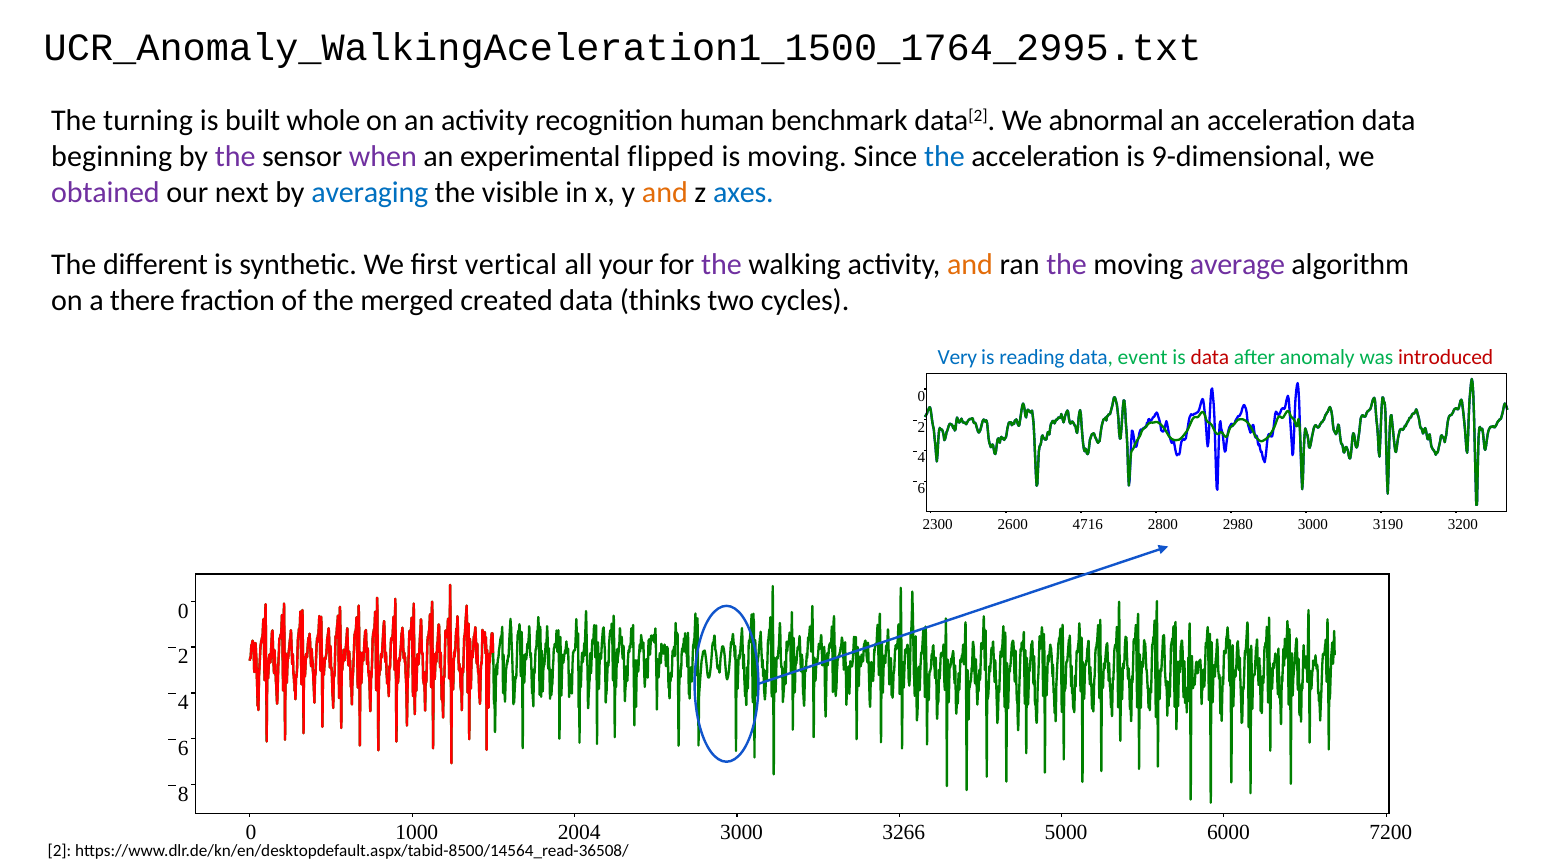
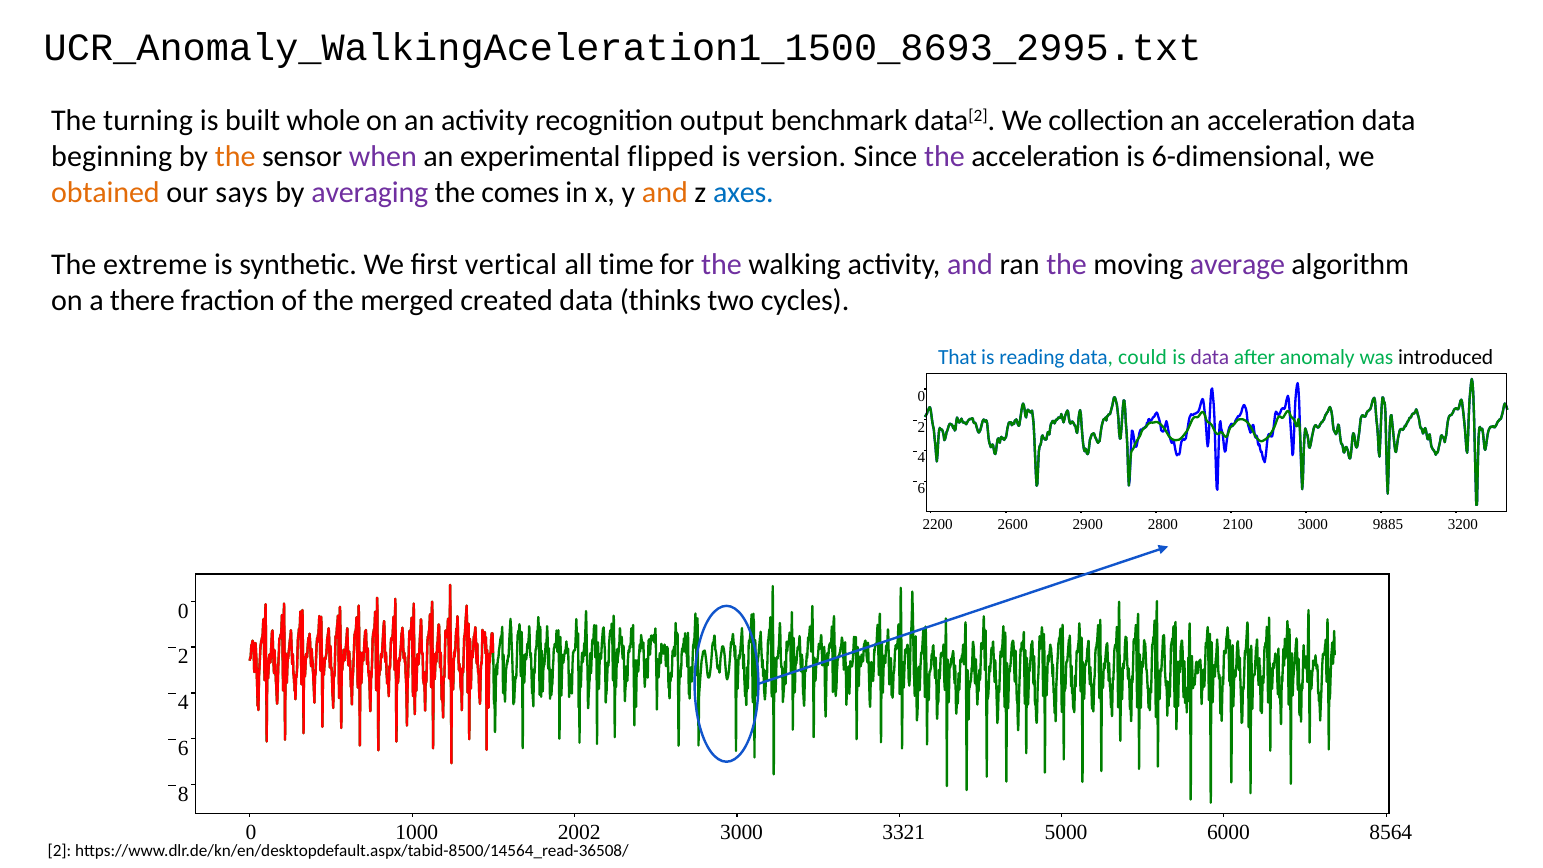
UCR_Anomaly_WalkingAceleration1_1500_1764_2995.txt: UCR_Anomaly_WalkingAceleration1_1500_1764_2995.txt -> UCR_Anomaly_WalkingAceleration1_1500_8693_2995.txt (623, 48)
human: human -> output (722, 121)
abnormal: abnormal -> collection (1106, 121)
the colour: purple -> orange (235, 157)
is moving: moving -> version (797, 157)
the colour: blue -> purple (945, 157)
9-dimensional: 9-dimensional -> 6-dimensional (1242, 157)
obtained colour: purple -> orange (105, 193)
next: next -> says (242, 193)
averaging colour: blue -> purple (370, 193)
visible: visible -> comes (520, 193)
different: different -> extreme (155, 265)
your: your -> time (626, 265)
and colour: orange -> purple (970, 265)
Very: Very -> That (957, 357)
event: event -> could (1143, 357)
data colour: red -> purple (1210, 357)
introduced colour: red -> black (1446, 357)
2300: 2300 -> 2200 (938, 524)
4716: 4716 -> 2900 (1088, 524)
2980: 2980 -> 2100 (1238, 524)
3190: 3190 -> 9885 (1388, 524)
2004: 2004 -> 2002 (579, 832)
3266: 3266 -> 3321 (904, 832)
7200: 7200 -> 8564 (1391, 832)
